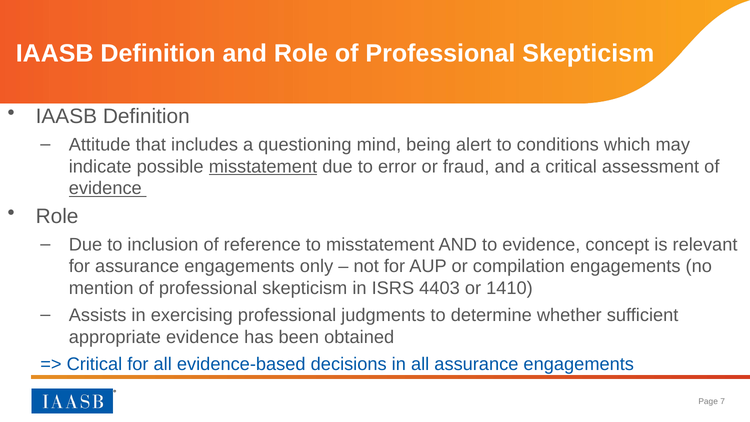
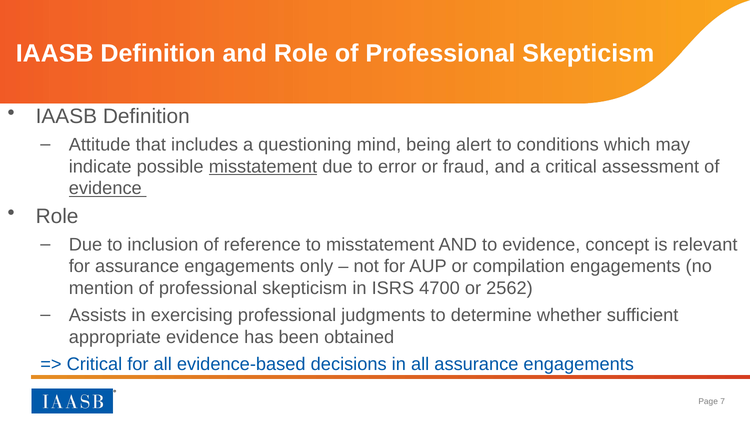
4403: 4403 -> 4700 (440, 288)
1410: 1410 -> 2562 (509, 288)
